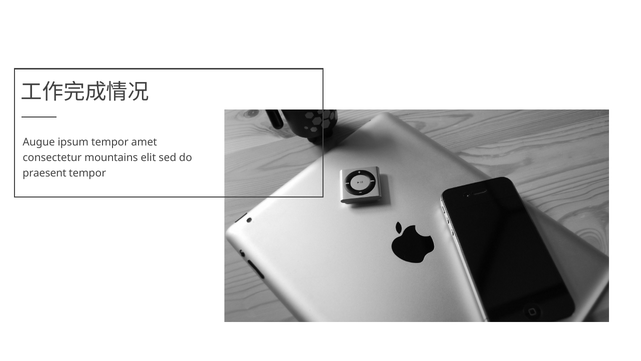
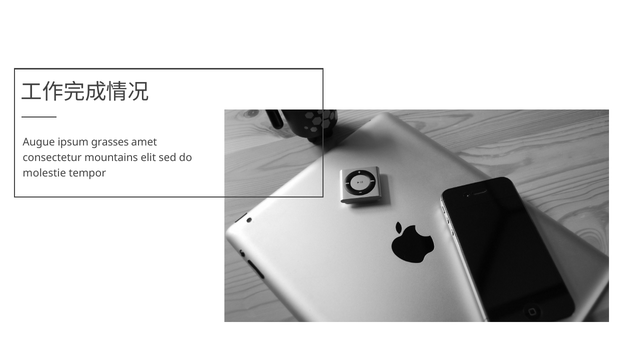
ipsum tempor: tempor -> grasses (110, 142)
praesent: praesent -> molestie (44, 173)
